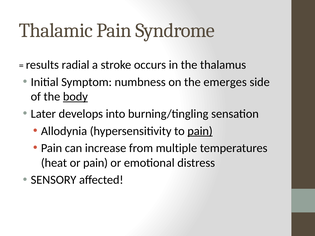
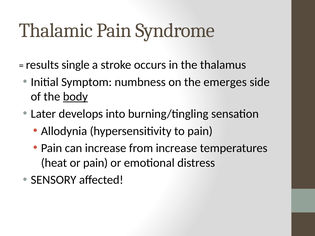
radial: radial -> single (76, 65)
pain underline: present -> none (200, 131)
from multiple: multiple -> increase (176, 148)
